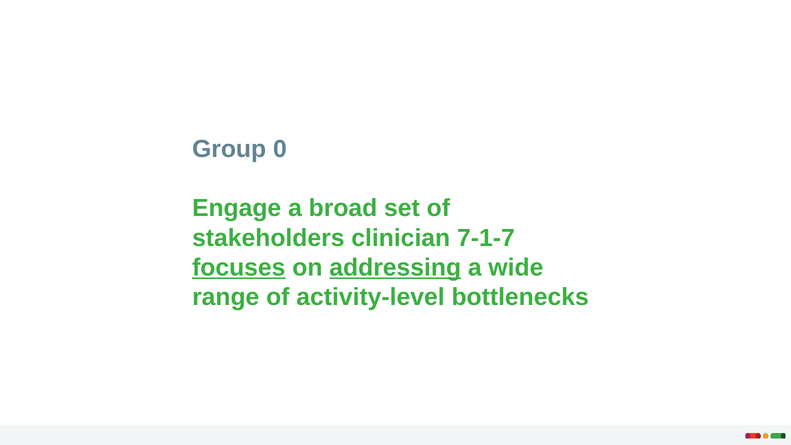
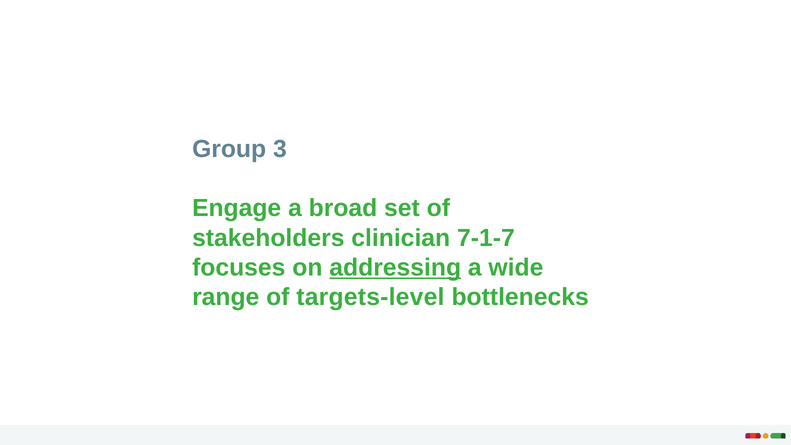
0: 0 -> 3 (280, 149)
focuses underline: present -> none (239, 268)
activity-level: activity-level -> targets-level (370, 297)
